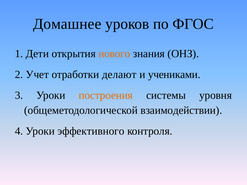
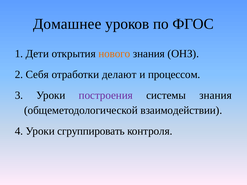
Учет: Учет -> Себя (37, 75)
учениками: учениками -> процессом (174, 75)
построения colour: orange -> purple (106, 95)
системы уровня: уровня -> знания (216, 95)
эффективного: эффективного -> сгруппировать (91, 131)
